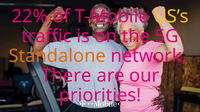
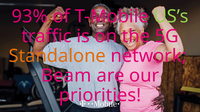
22%: 22% -> 93% (30, 17)
US’s colour: yellow -> light green (171, 17)
There: There -> Beam (66, 76)
